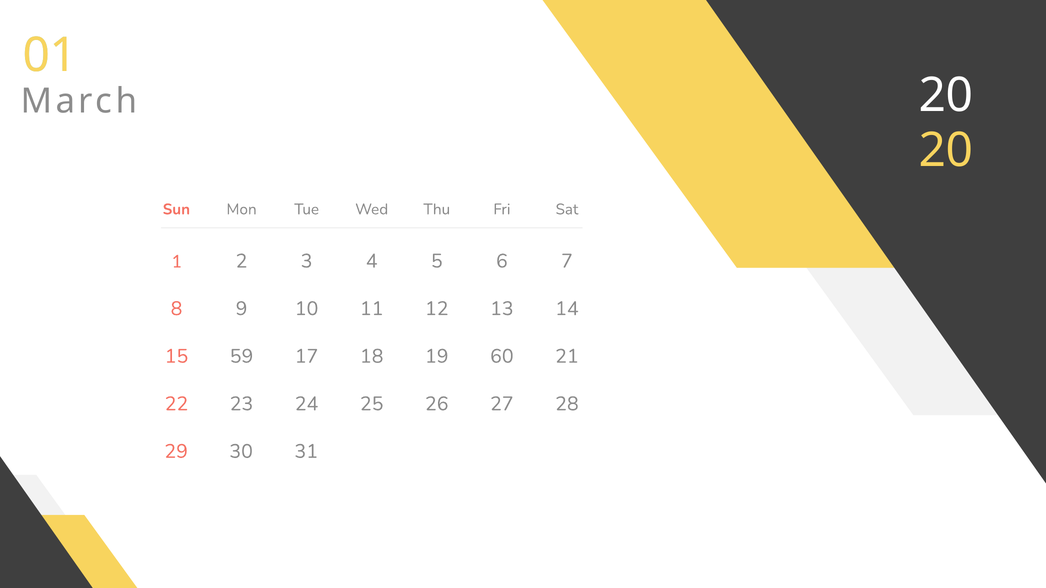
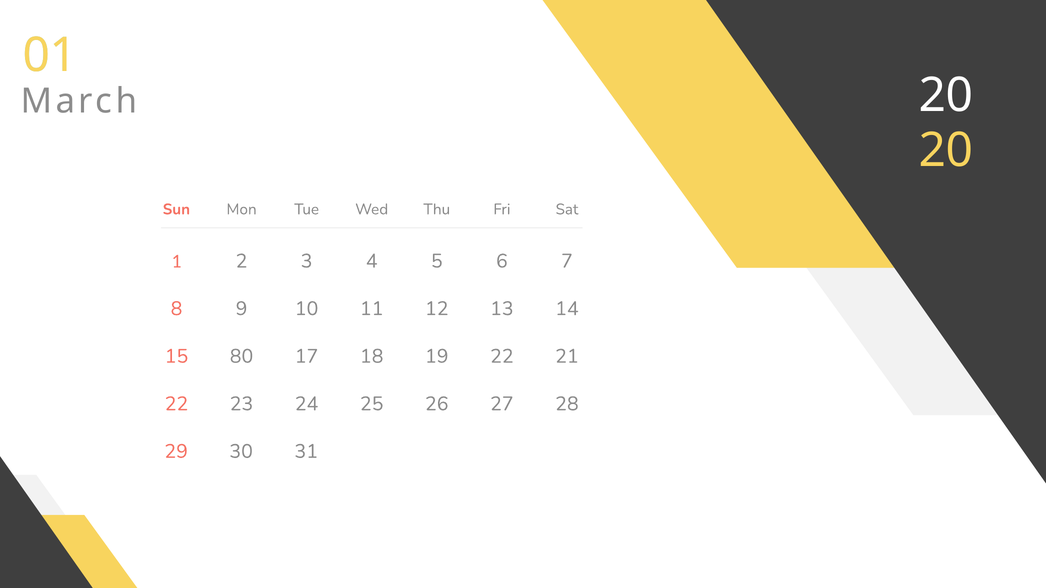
59: 59 -> 80 (241, 356)
19 60: 60 -> 22 (502, 356)
